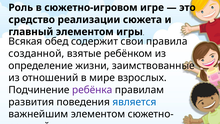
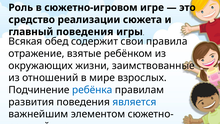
главный элементом: элементом -> поведения (85, 32)
созданной: созданной -> отражение (36, 53)
определение: определение -> окружающих (41, 66)
ребёнка colour: purple -> blue (92, 90)
